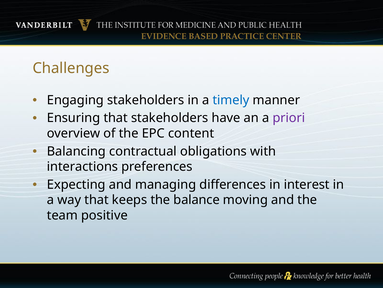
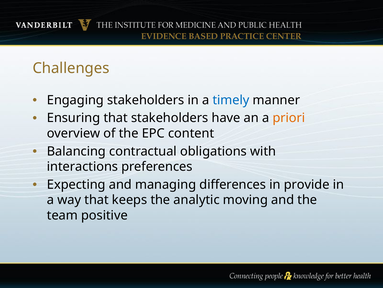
priori colour: purple -> orange (289, 118)
interest: interest -> provide (307, 184)
balance: balance -> analytic (197, 199)
